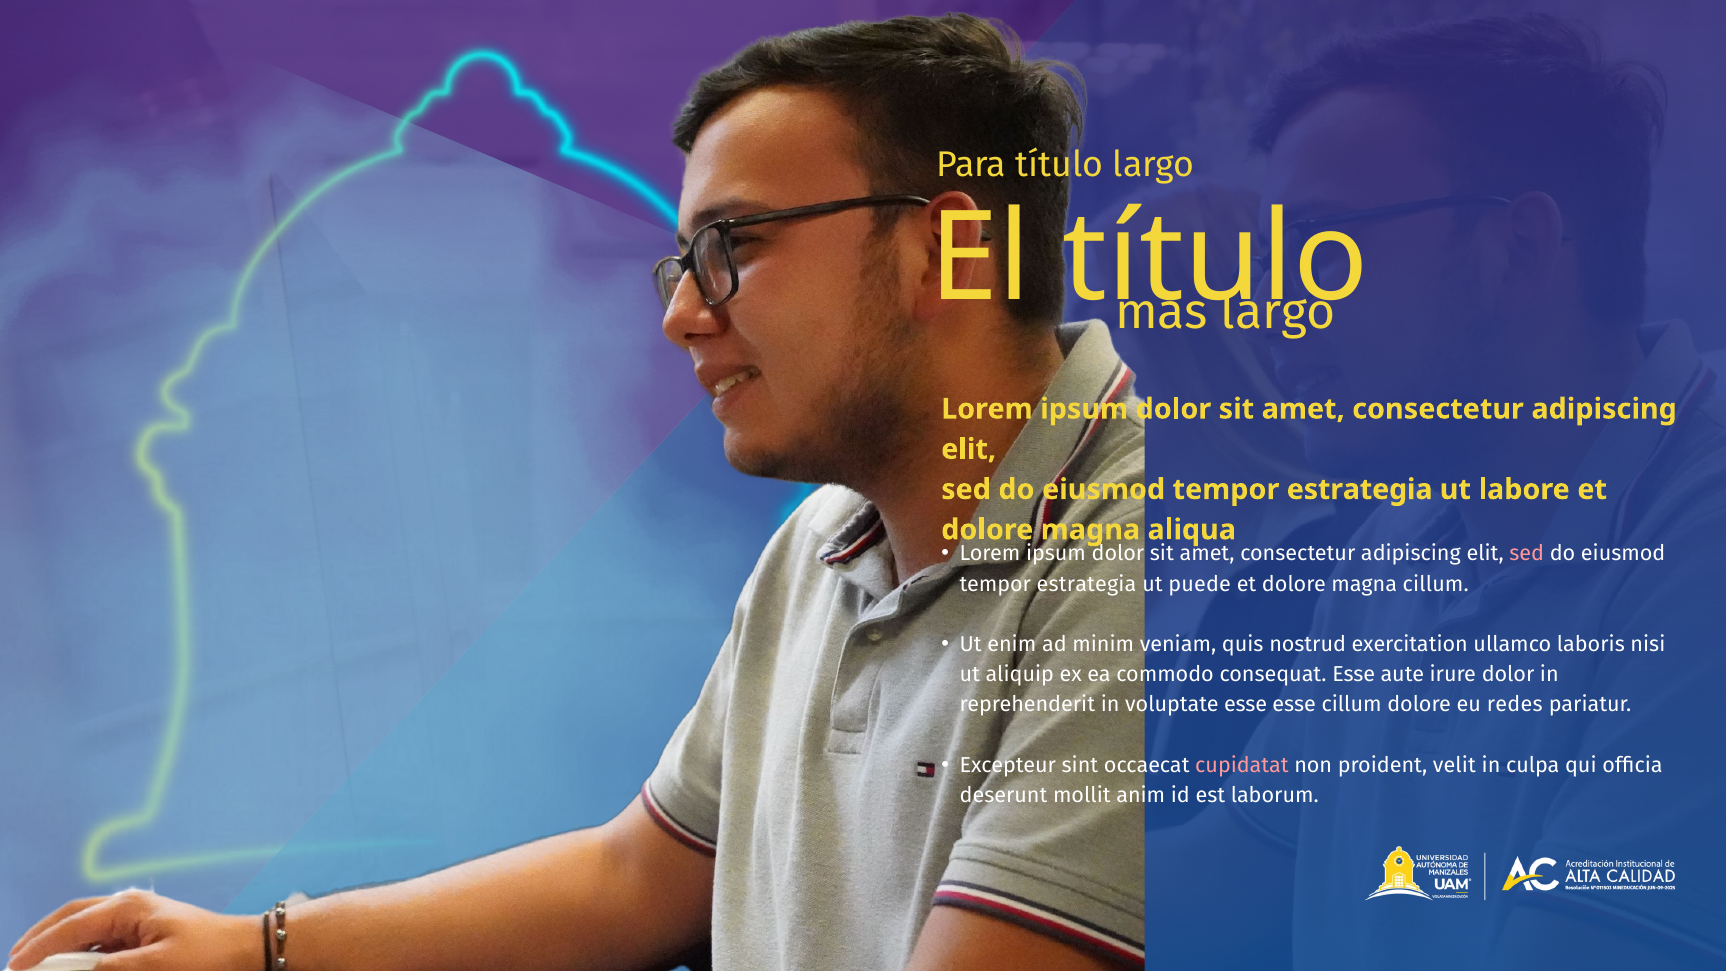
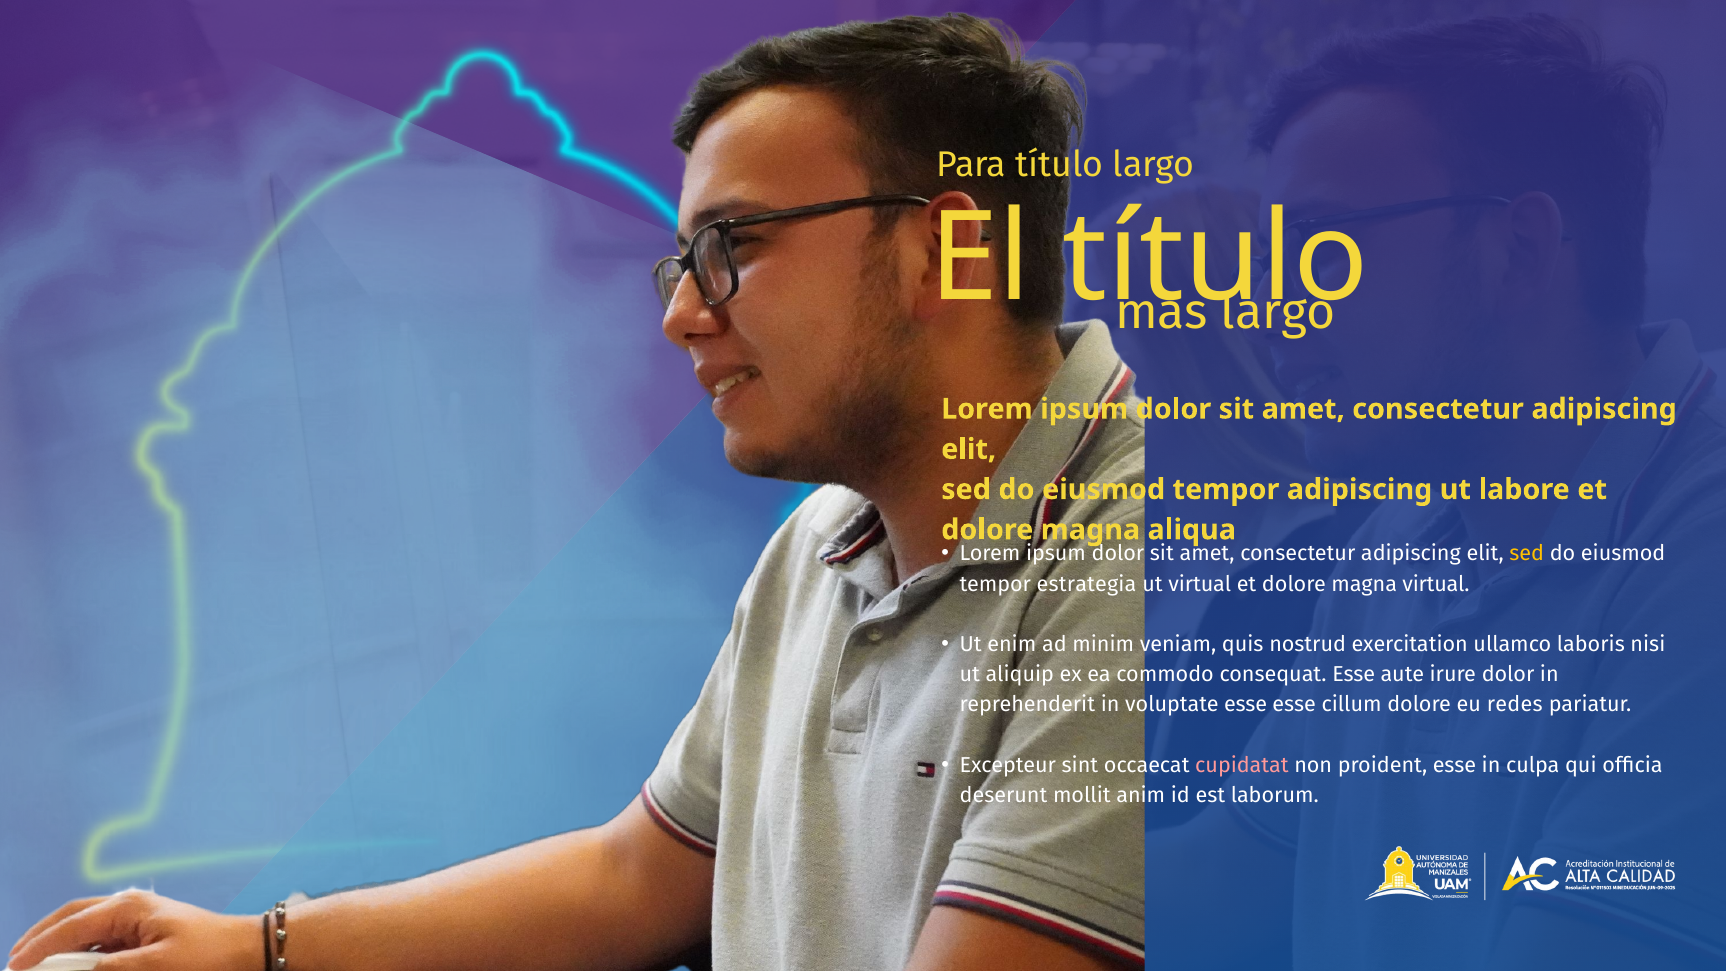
estrategia: estrategia -> adipiscing (1360, 489)
sed colour: pink -> yellow (1527, 554)
ut puede: puede -> virtual (1200, 584)
magna cillum: cillum -> virtual (1436, 584)
proident velit: velit -> esse (1454, 765)
